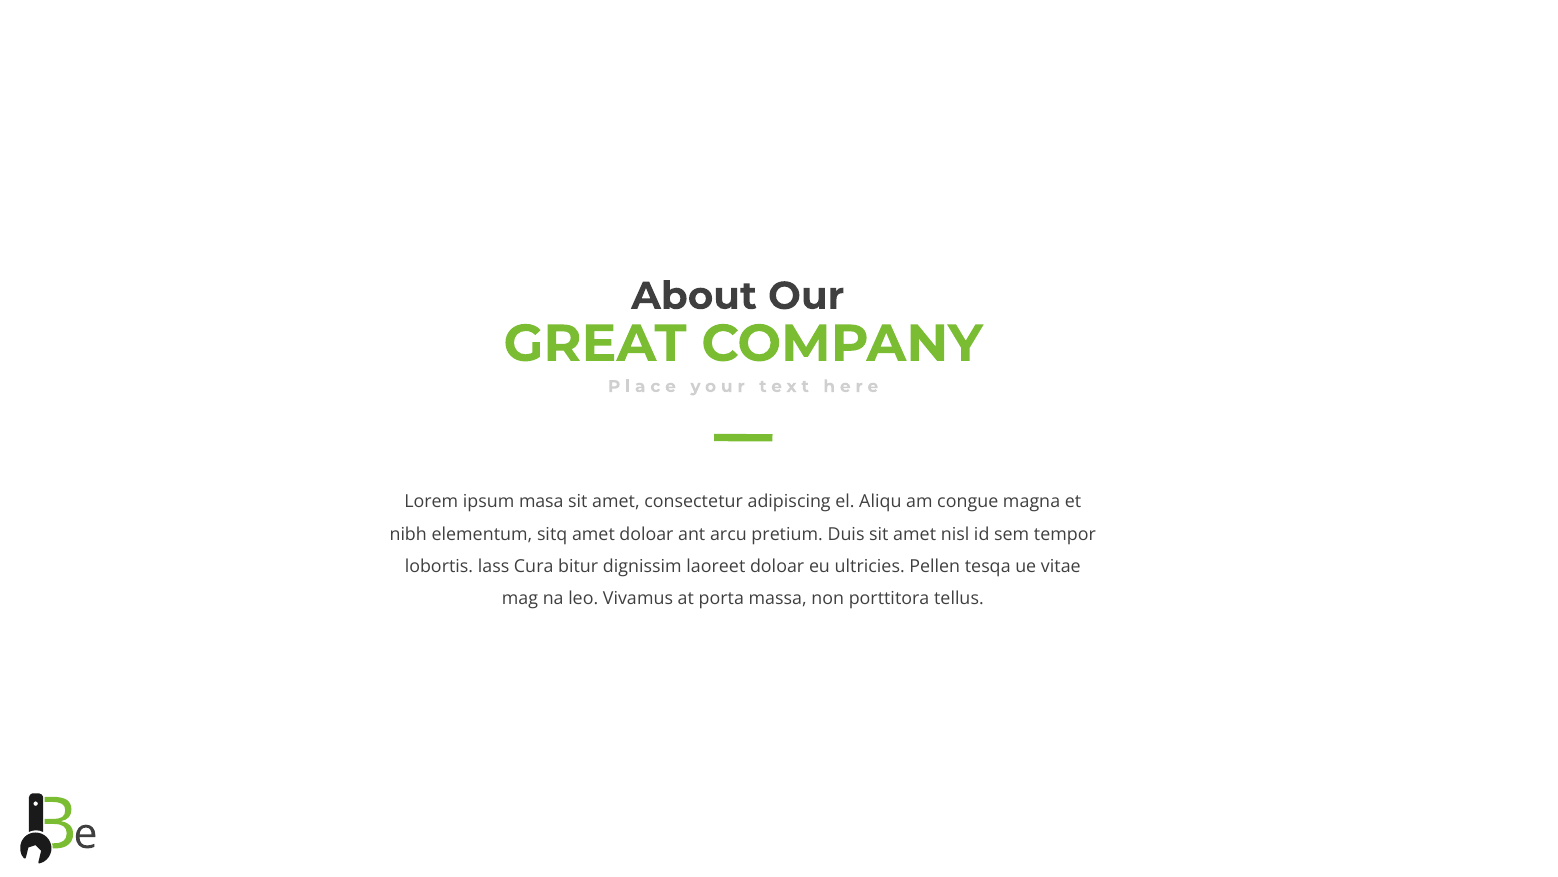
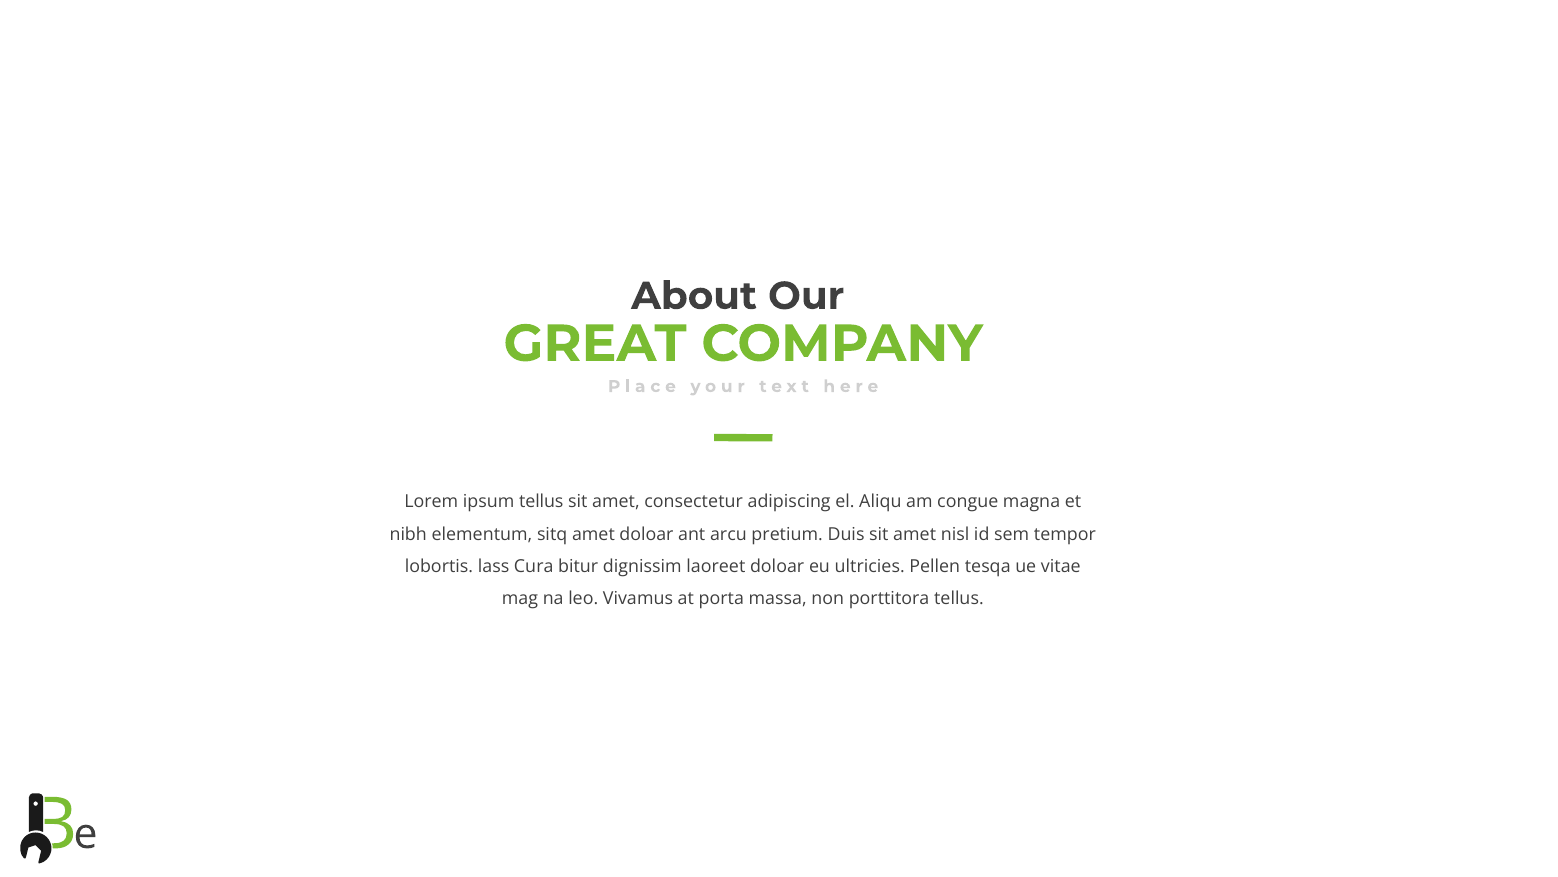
ipsum masa: masa -> tellus (541, 502)
